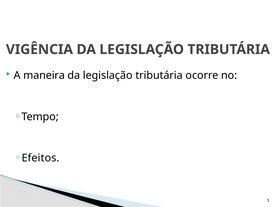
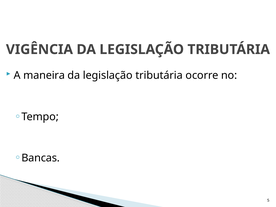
Efeitos: Efeitos -> Bancas (41, 158)
